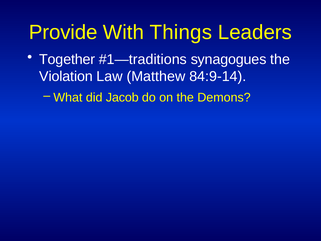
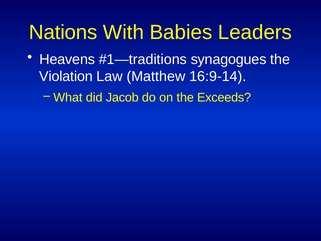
Provide: Provide -> Nations (63, 32)
Things: Things -> Babies (181, 32)
Together: Together -> Heavens (67, 59)
84:9-14: 84:9-14 -> 16:9-14 (218, 76)
Demons: Demons -> Exceeds (224, 97)
